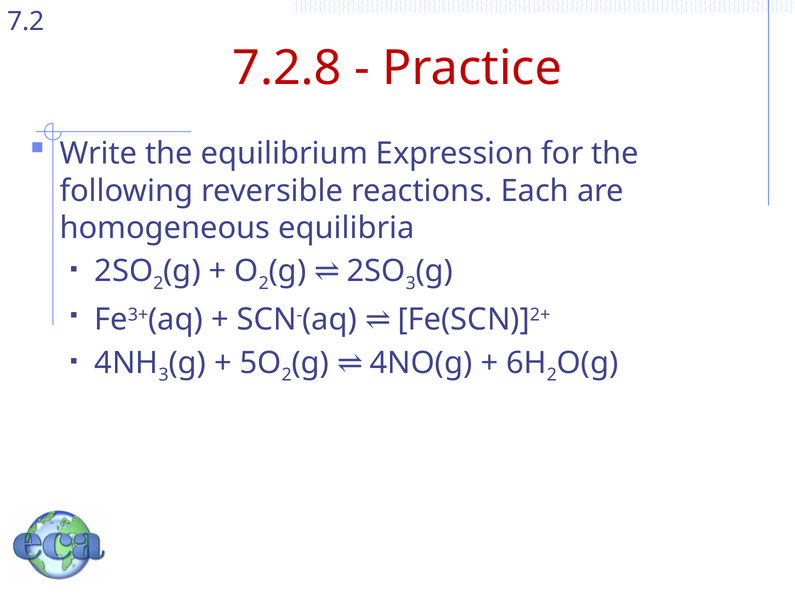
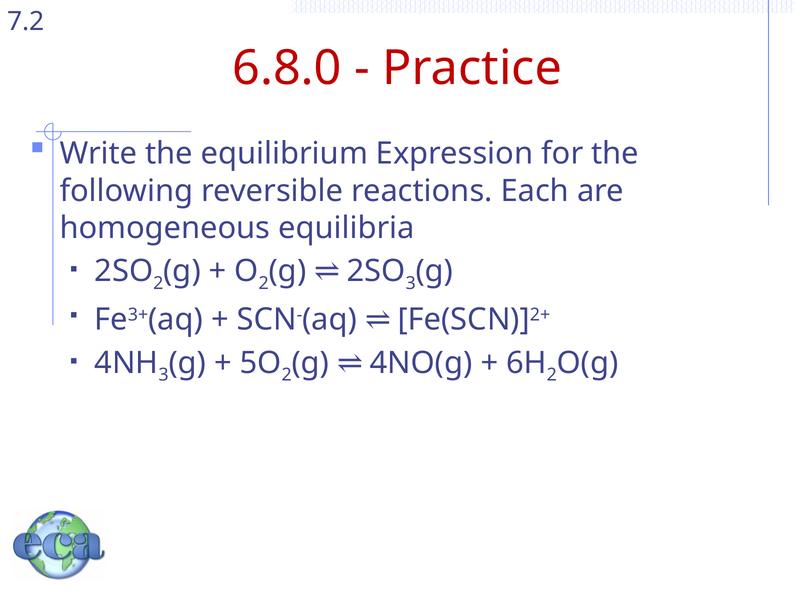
7.2.8: 7.2.8 -> 6.8.0 (287, 68)
